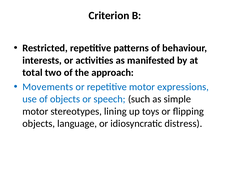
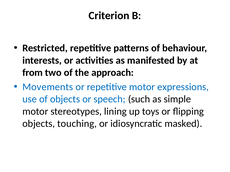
total: total -> from (33, 73)
language: language -> touching (77, 124)
distress: distress -> masked (183, 124)
